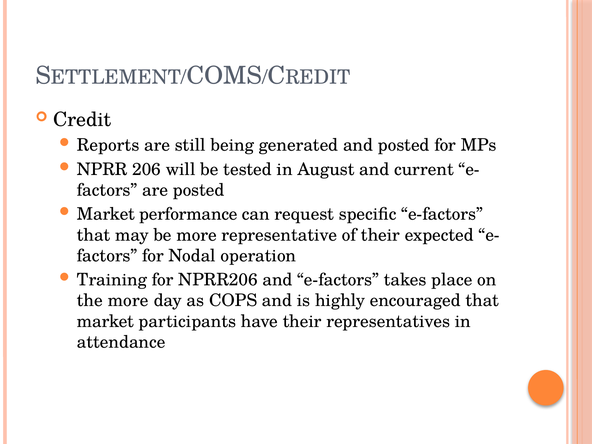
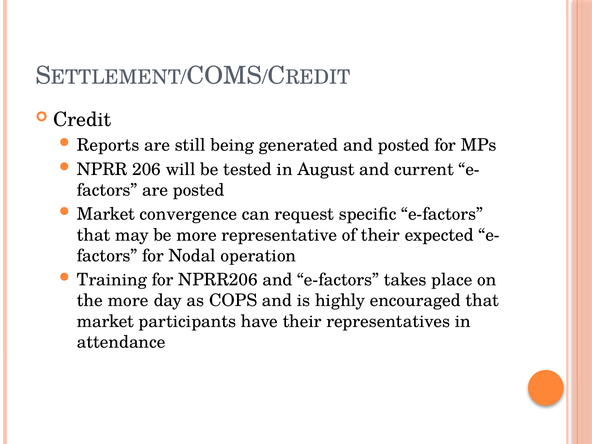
performance: performance -> convergence (188, 214)
